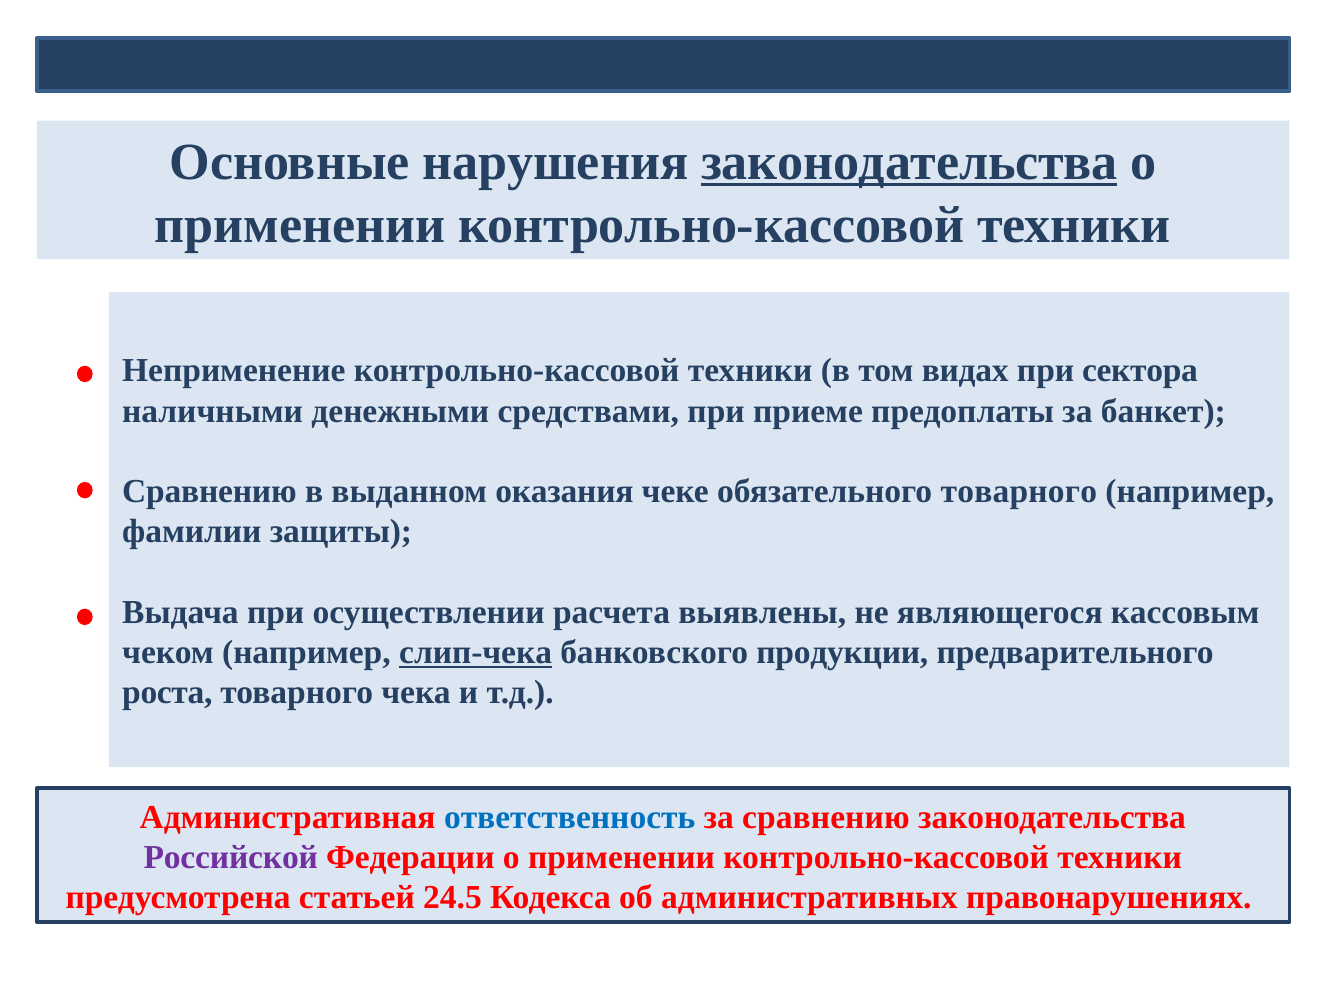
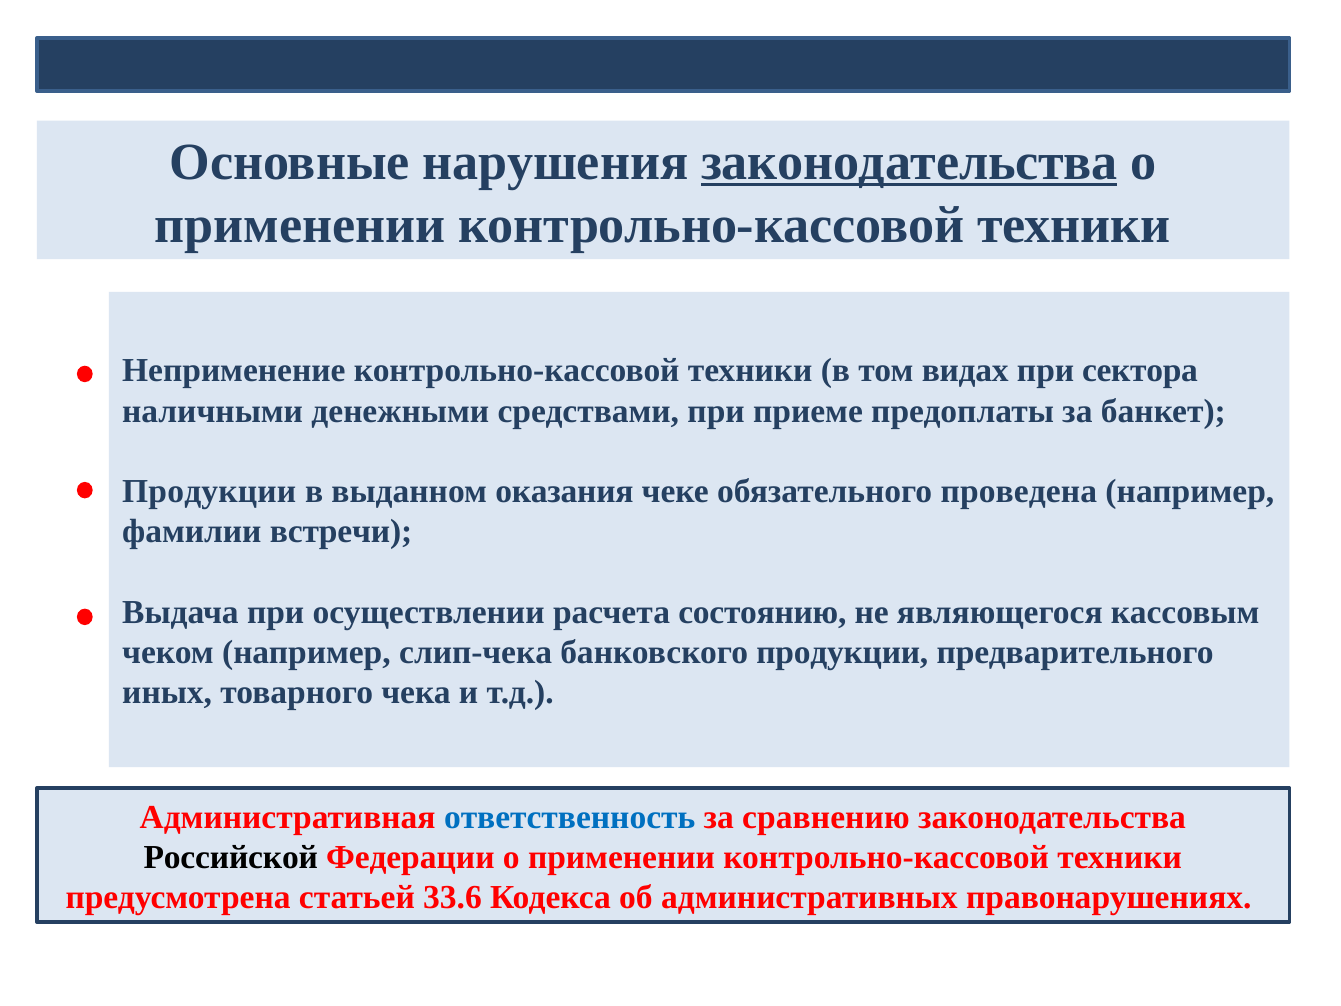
Сравнению: Сравнению -> Продукции (209, 491)
обязательного товарного: товарного -> проведена (1019, 491)
защиты: защиты -> встречи (341, 532)
выявлены: выявлены -> состоянию (762, 612)
слип-чека underline: present -> none (476, 652)
роста: роста -> иных (167, 693)
Российской colour: purple -> black (231, 857)
24.5: 24.5 -> 33.6 (453, 897)
